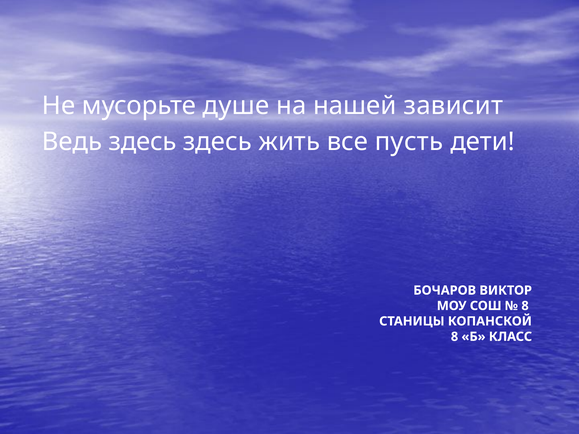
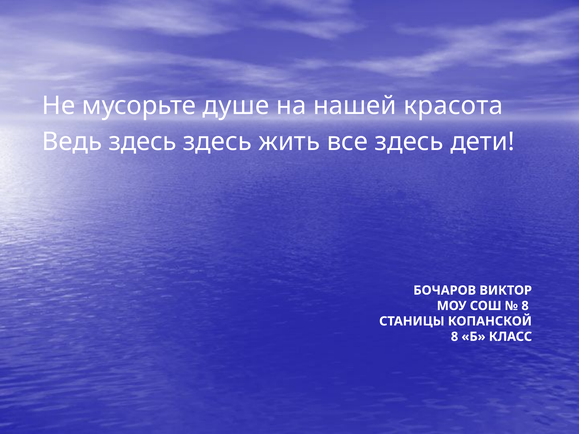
зависит: зависит -> красота (453, 106)
все пусть: пусть -> здесь (409, 142)
